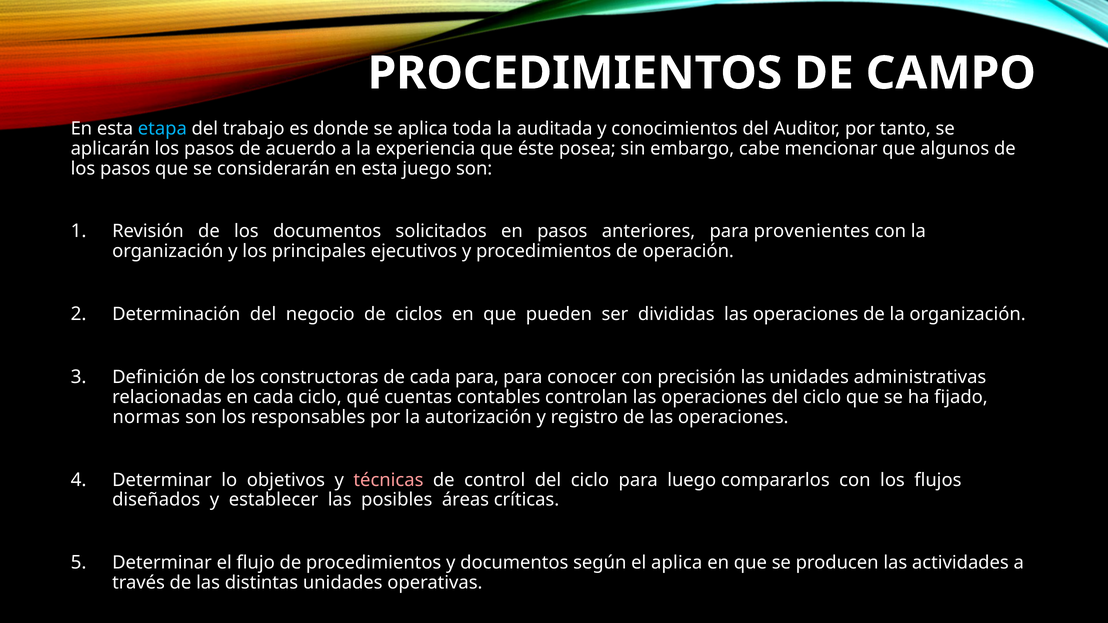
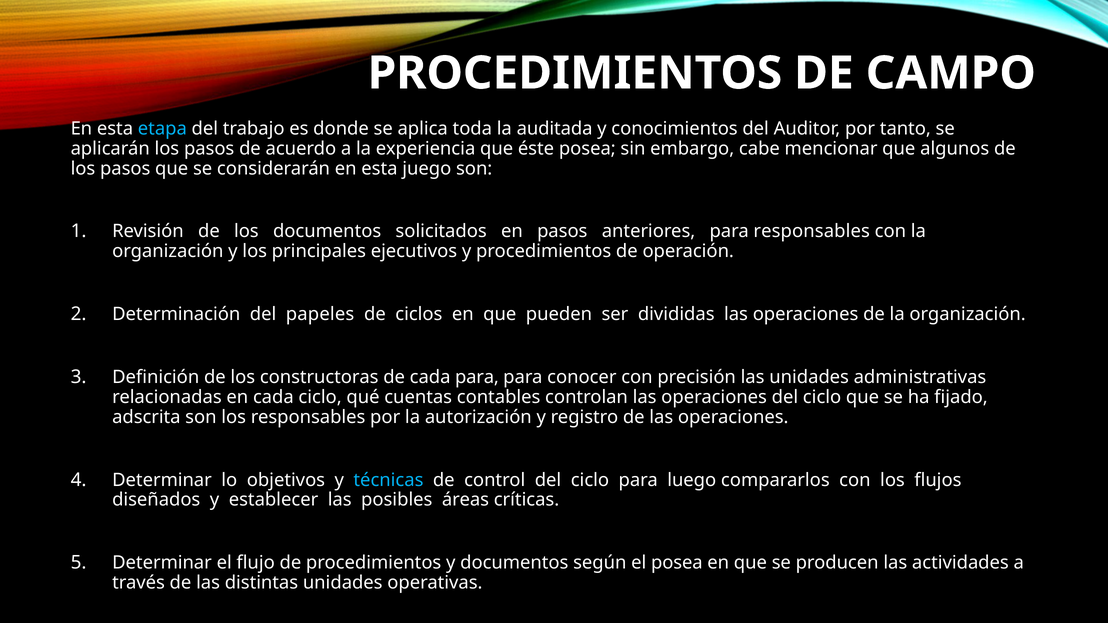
para provenientes: provenientes -> responsables (812, 231)
negocio: negocio -> papeles (320, 314)
normas: normas -> adscrita (146, 417)
técnicas colour: pink -> light blue (388, 480)
el aplica: aplica -> posea (677, 563)
